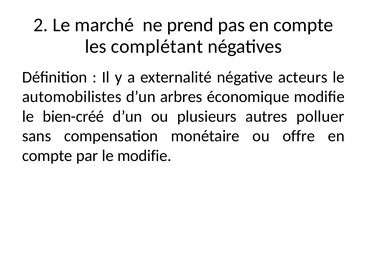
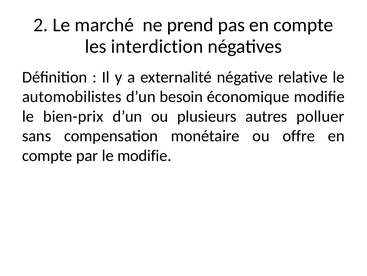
complétant: complétant -> interdiction (157, 46)
acteurs: acteurs -> relative (303, 77)
arbres: arbres -> besoin (181, 97)
bien-créé: bien-créé -> bien-prix (73, 116)
